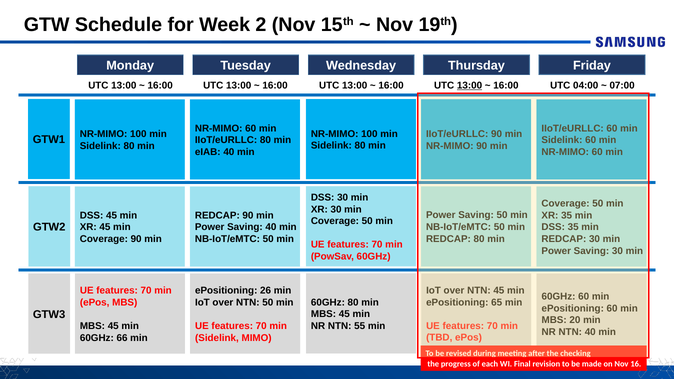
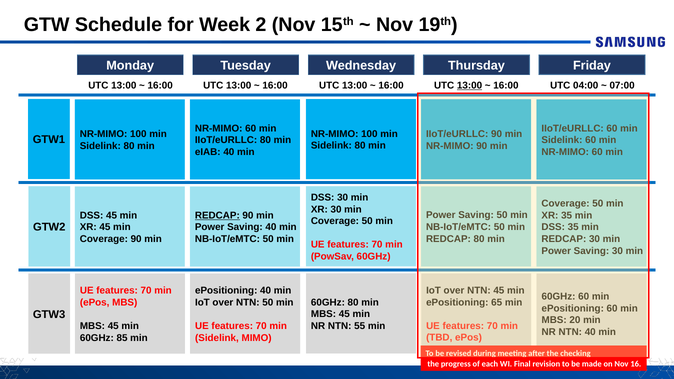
REDCAP underline: none -> present (217, 216)
ePositioning 26: 26 -> 40 (266, 291)
66: 66 -> 85 (122, 338)
